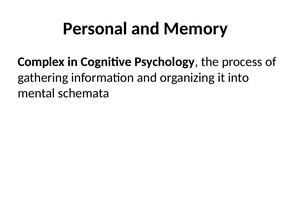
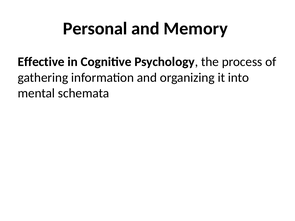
Complex: Complex -> Effective (41, 62)
